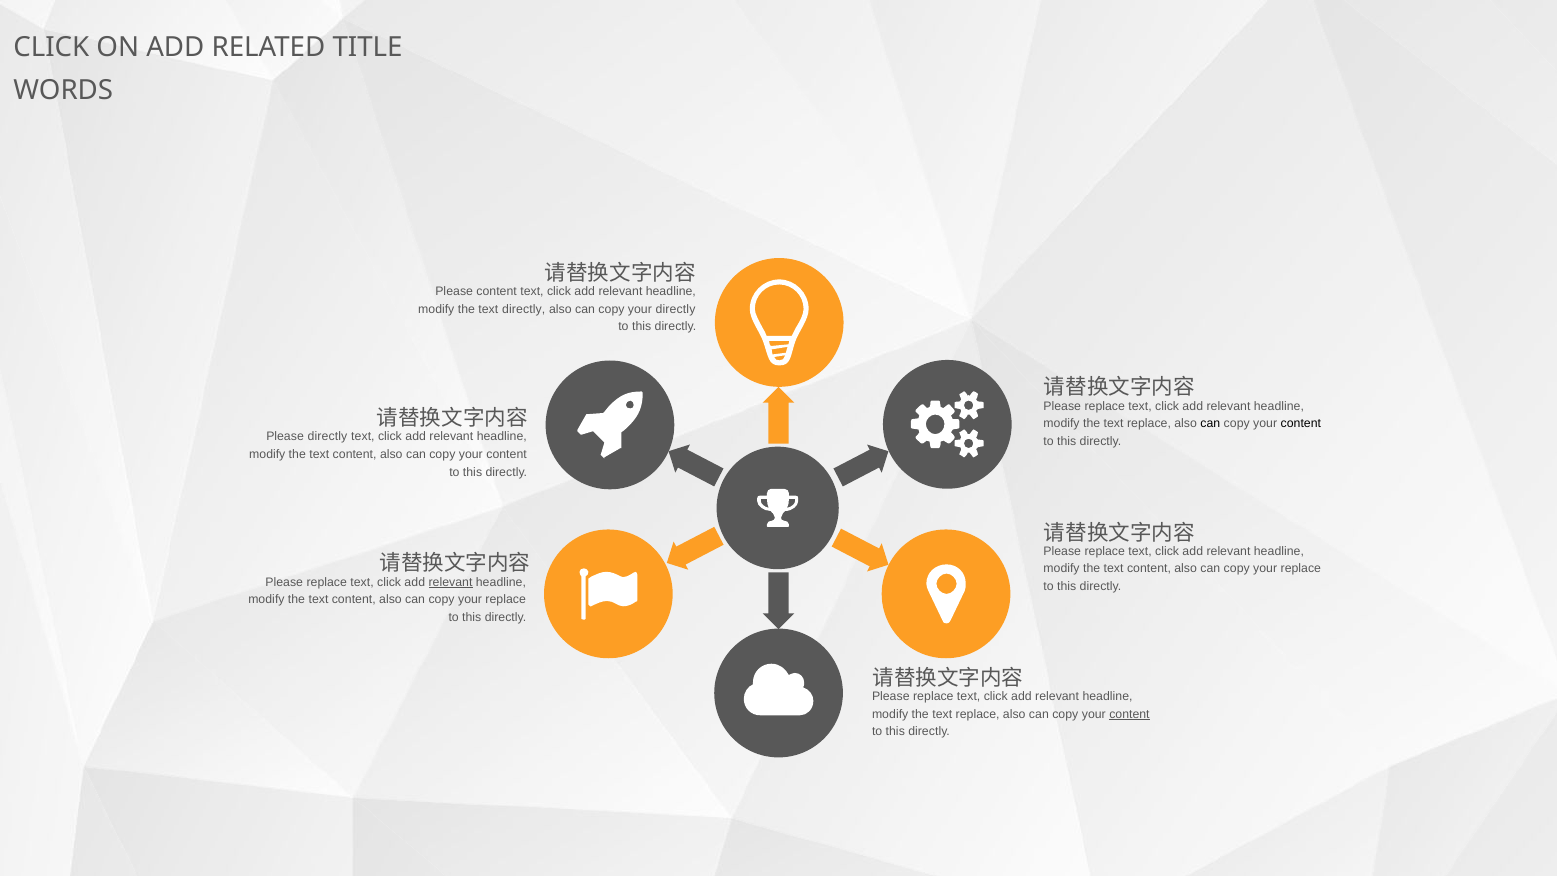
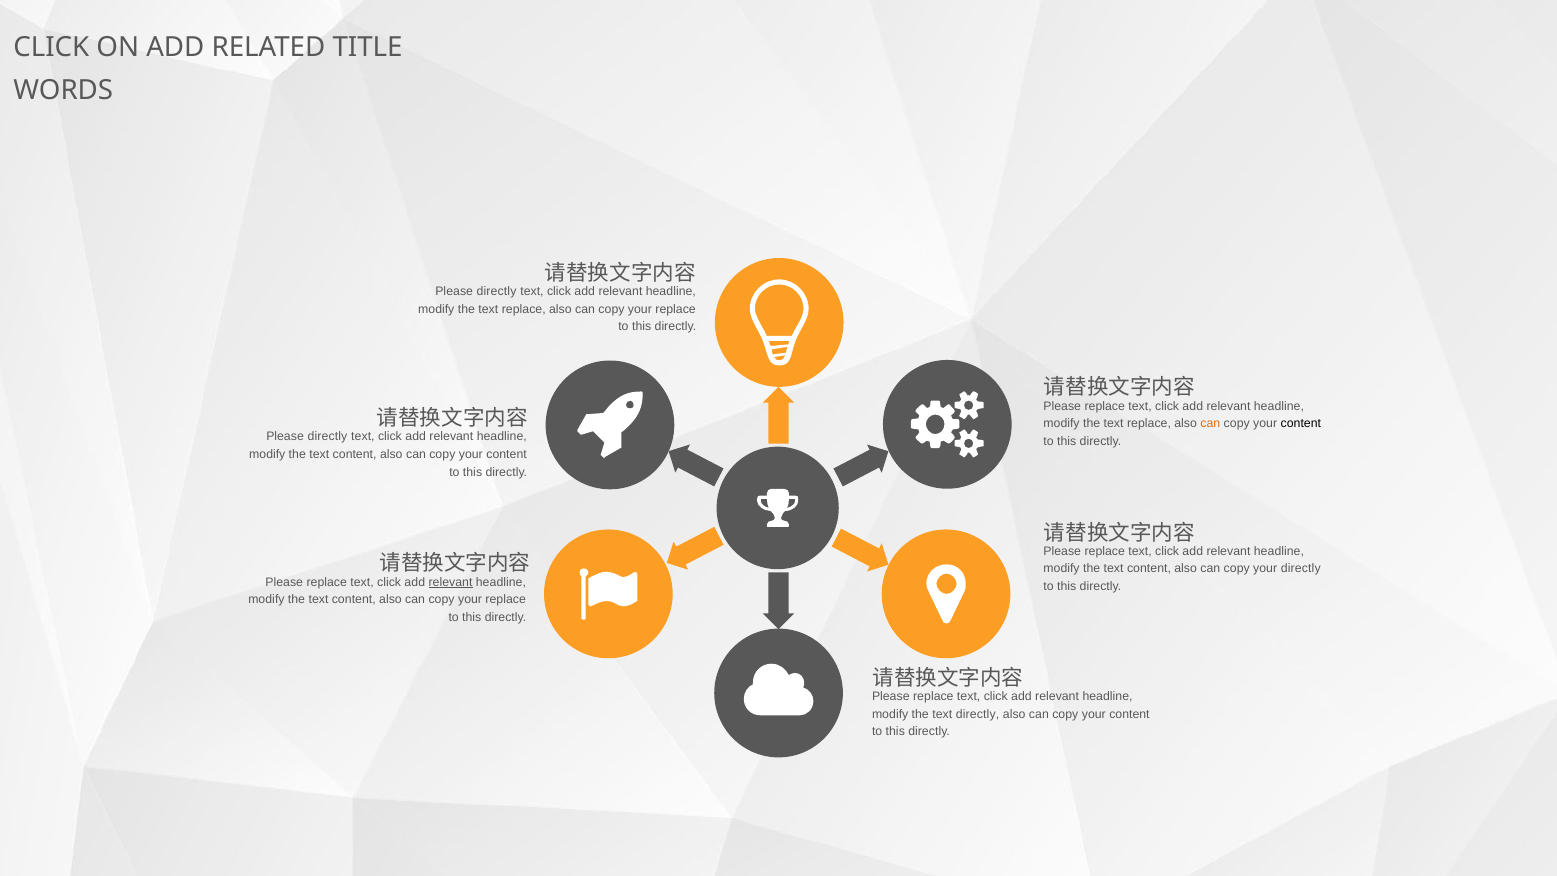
content: content -> directly (497, 291)
directly: directly -> replace (524, 309)
directly: directly -> replace (676, 309)
can colour: black -> orange (1210, 424)
replace: replace -> directly (1301, 569)
replace: replace -> directly (978, 714)
content underline: present -> none (1129, 714)
